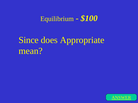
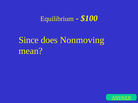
Appropriate: Appropriate -> Nonmoving (82, 40)
